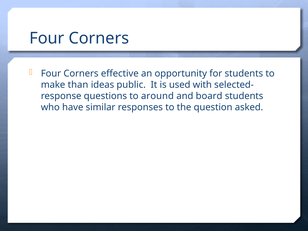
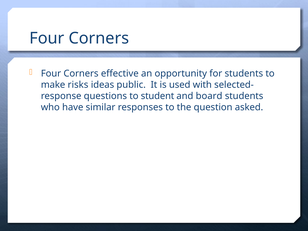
than: than -> risks (78, 85)
around: around -> student (158, 96)
